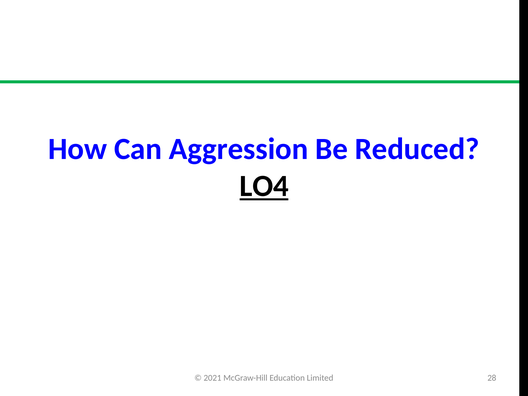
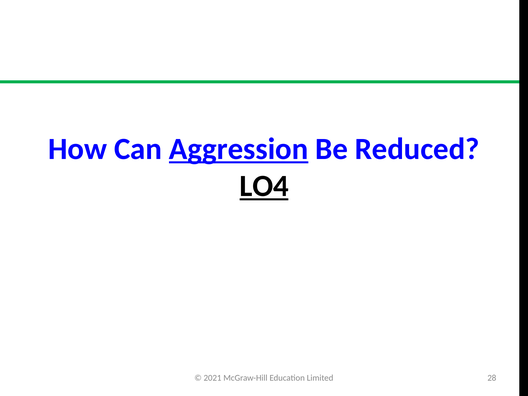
Aggression underline: none -> present (239, 149)
